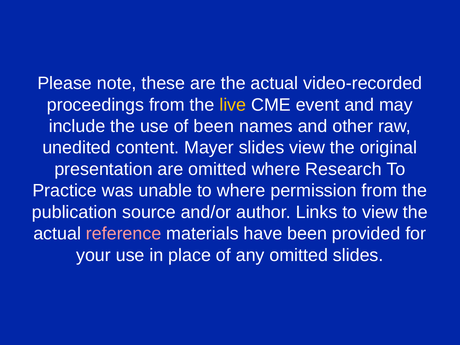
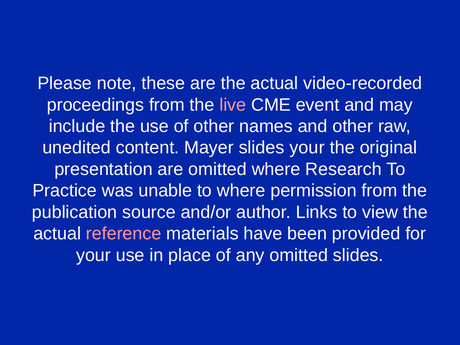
live colour: yellow -> pink (233, 105)
of been: been -> other (214, 126)
slides view: view -> your (307, 148)
